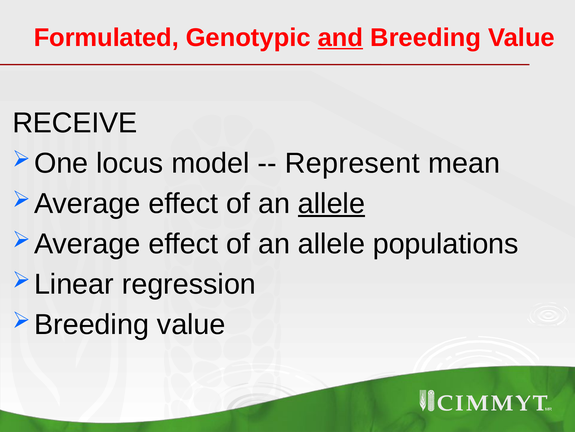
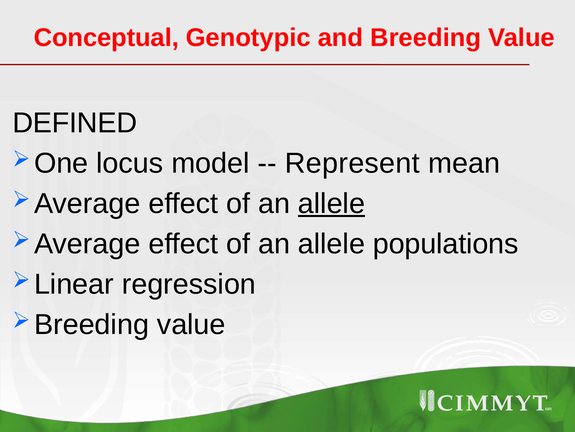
Formulated: Formulated -> Conceptual (106, 38)
and underline: present -> none (340, 38)
RECEIVE: RECEIVE -> DEFINED (75, 123)
